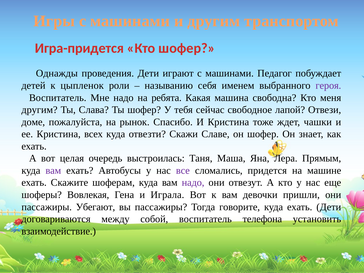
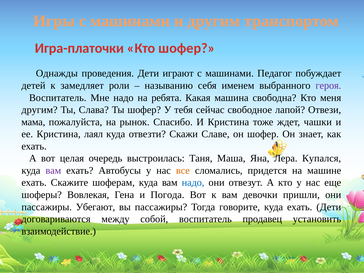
Игра-придется: Игра-придется -> Игра-платочки (79, 48)
цыпленок: цыпленок -> замедляет (82, 86)
доме: доме -> мама (33, 122)
всех: всех -> лаял (94, 134)
Прямым: Прямым -> Купался (322, 158)
все colour: purple -> orange (183, 171)
надо colour: purple -> blue (193, 183)
Играла: Играла -> Погода (167, 195)
телефона: телефона -> продавец (262, 219)
